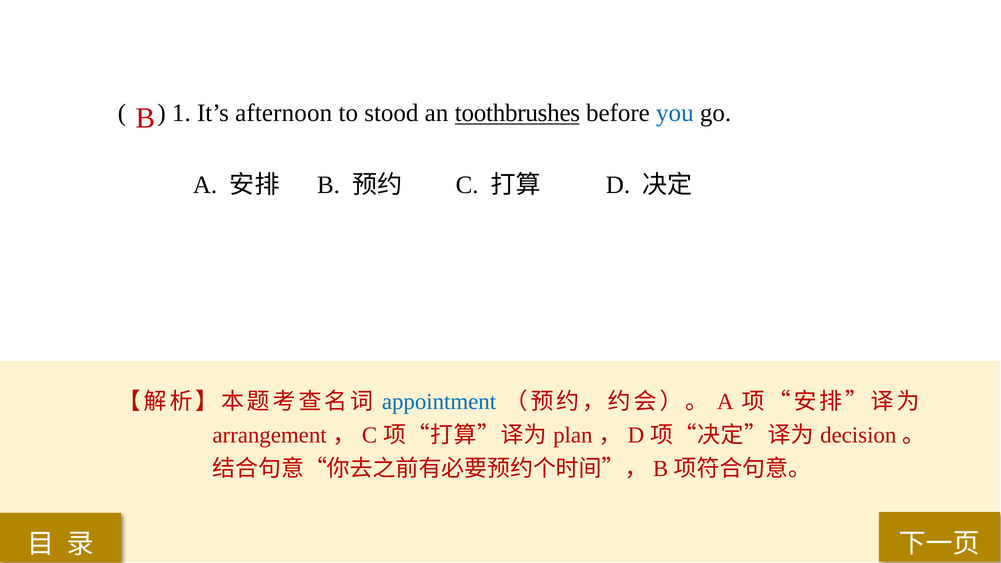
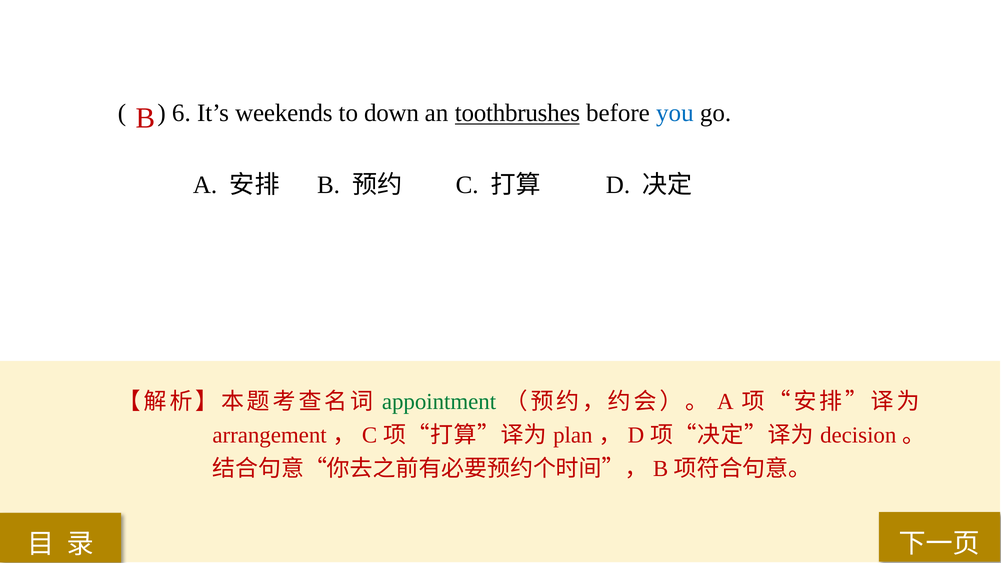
1: 1 -> 6 (181, 113)
afternoon: afternoon -> weekends (284, 113)
stood: stood -> down (392, 113)
appointment colour: blue -> green (439, 402)
